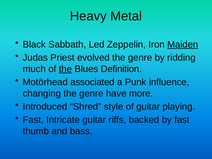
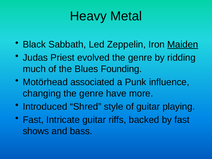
the underline: present -> none (65, 69)
Definition: Definition -> Founding (121, 69)
thumb: thumb -> shows (36, 131)
